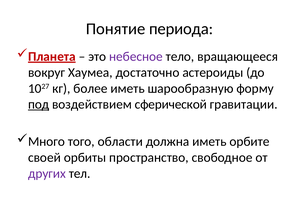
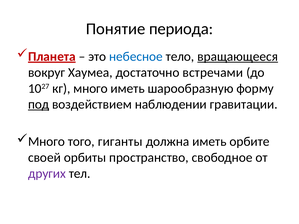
небесное colour: purple -> blue (136, 57)
вращающееся underline: none -> present (238, 57)
астероиды: астероиды -> встречами (213, 73)
кг более: более -> много (91, 89)
сферической: сферической -> наблюдении (171, 104)
области: области -> гиганты (120, 142)
